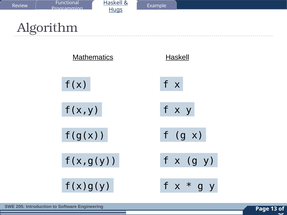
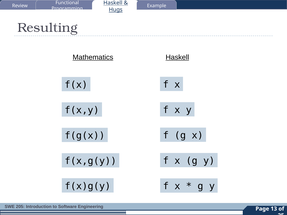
Algorithm: Algorithm -> Resulting (47, 28)
